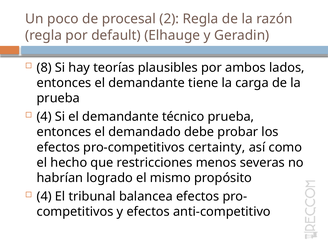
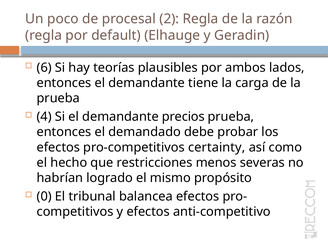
8: 8 -> 6 (44, 68)
técnico: técnico -> precios (183, 117)
4: 4 -> 0 (44, 196)
